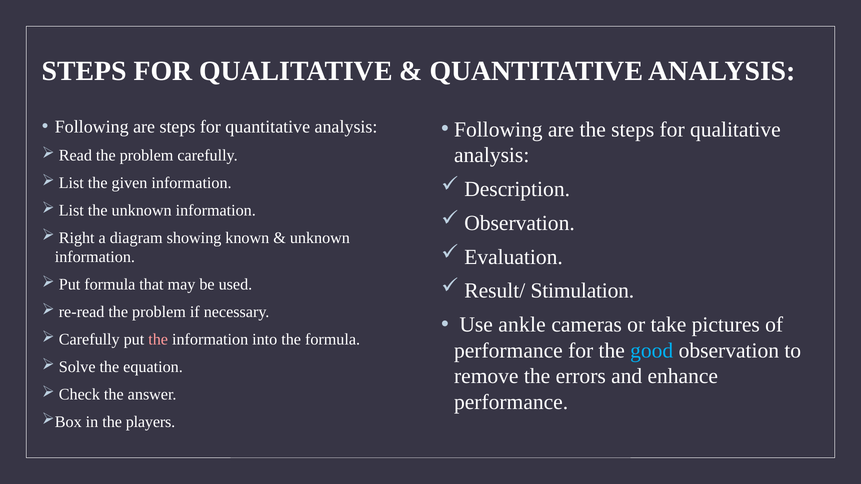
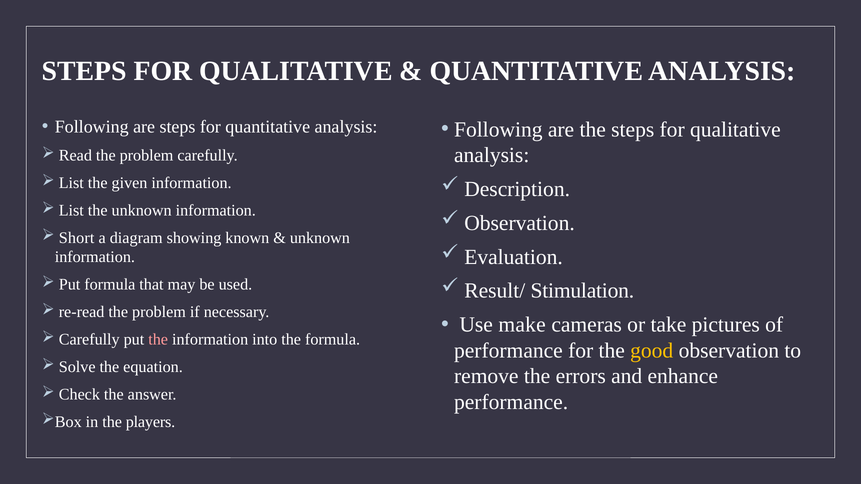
Right: Right -> Short (77, 238)
ankle: ankle -> make (522, 325)
good colour: light blue -> yellow (652, 351)
